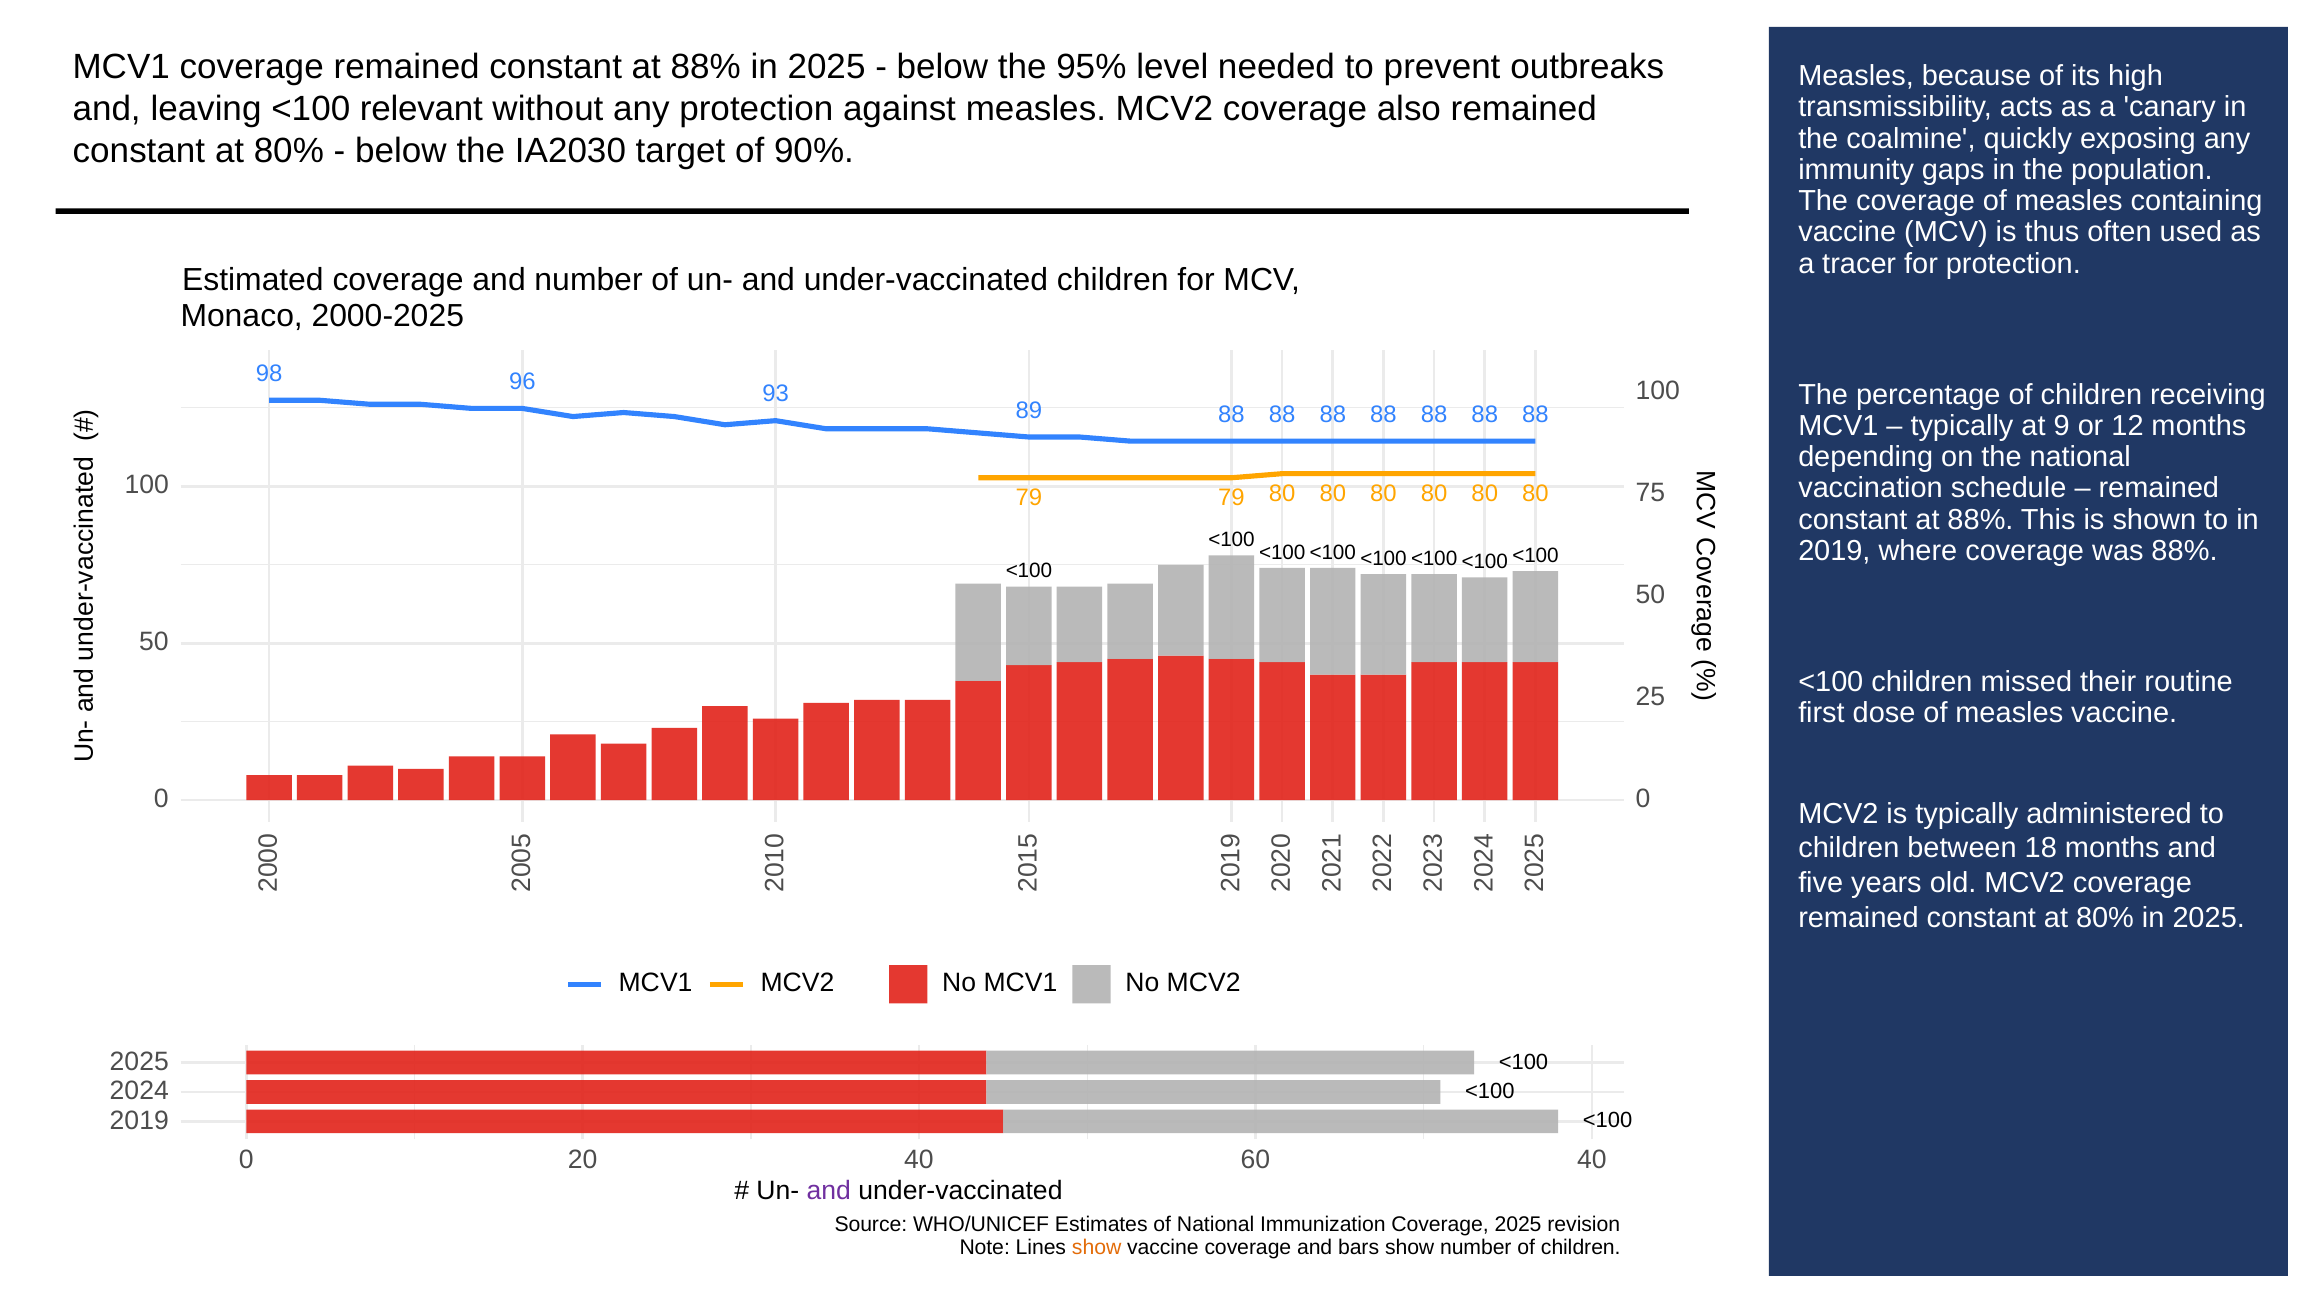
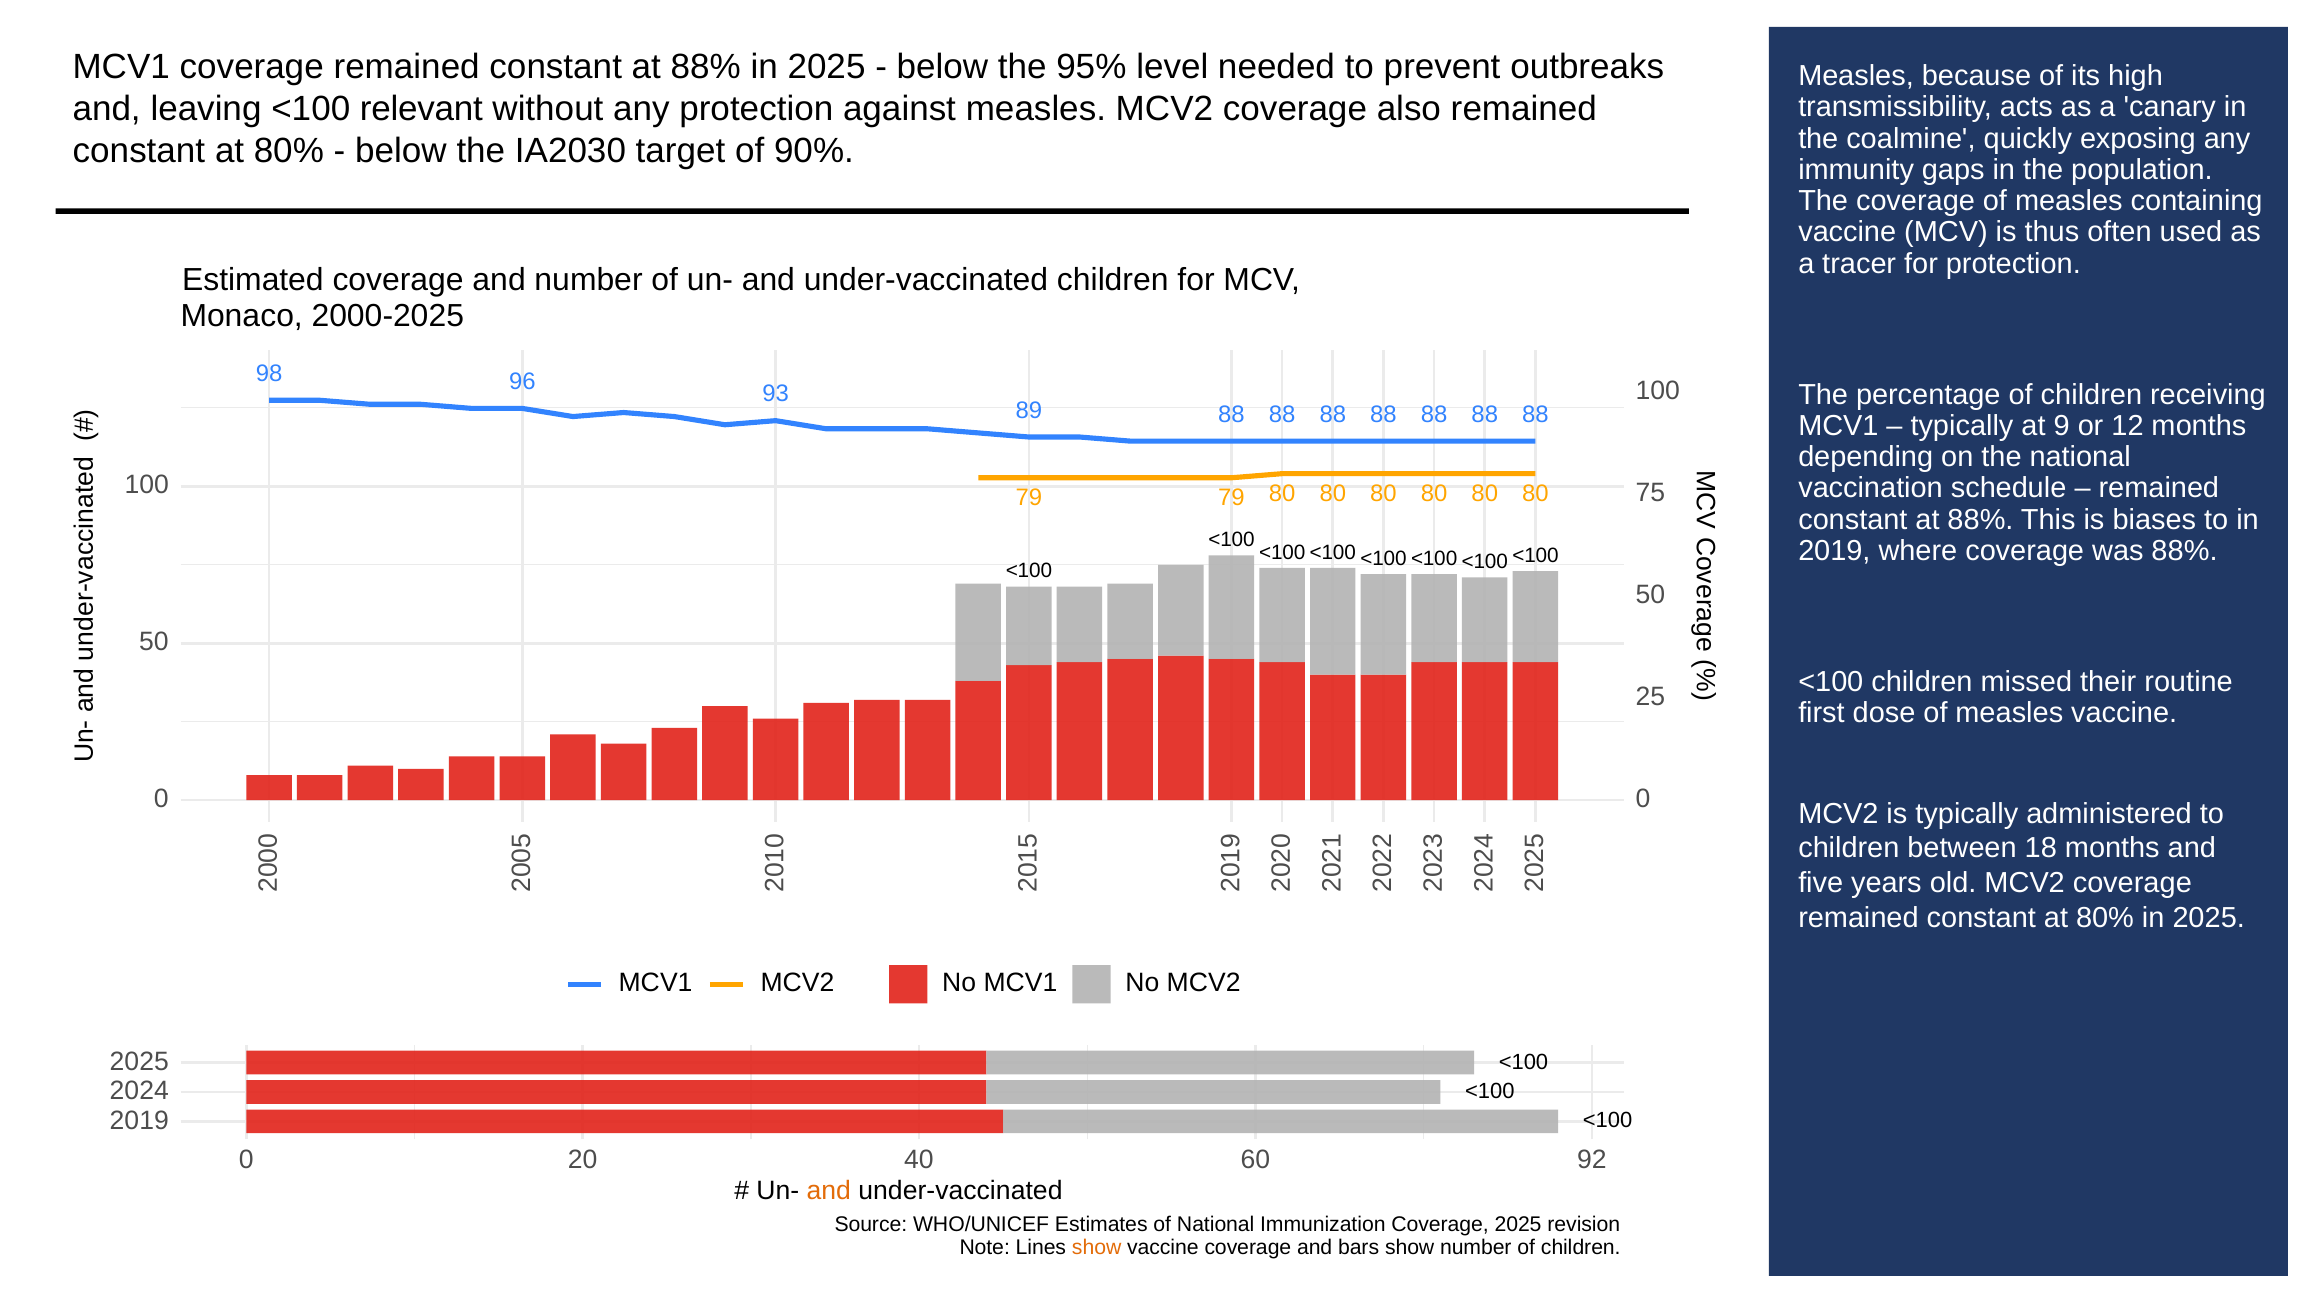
shown: shown -> biases (2154, 520)
60 40: 40 -> 92 (1592, 1160)
and colour: purple -> orange (829, 1191)
